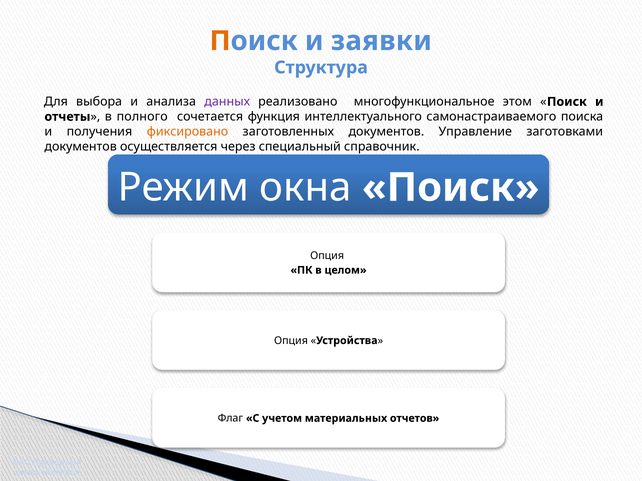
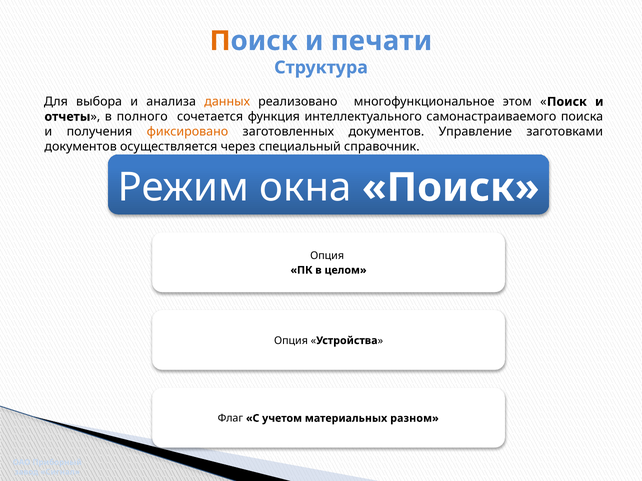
заявки: заявки -> печати (381, 41)
данных colour: purple -> orange (227, 102)
отчетов: отчетов -> разном (414, 419)
